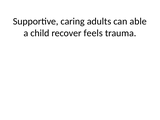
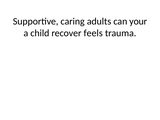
able: able -> your (138, 21)
